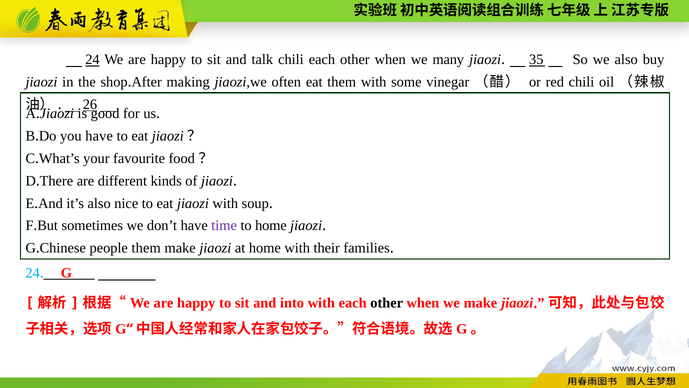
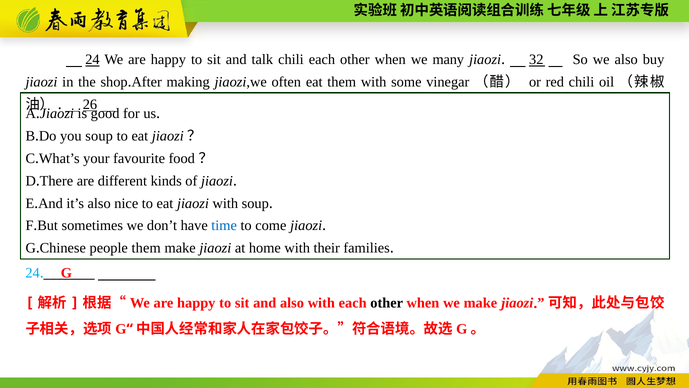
35: 35 -> 32 (536, 60)
you have: have -> soup (99, 136)
time colour: purple -> blue (224, 226)
to home: home -> come (271, 226)
and into: into -> also (292, 303)
